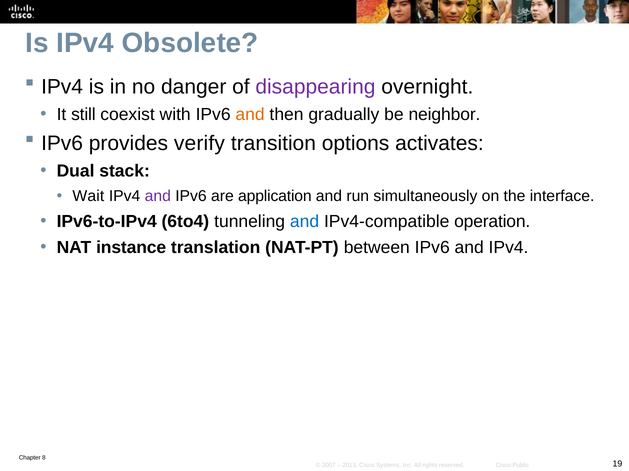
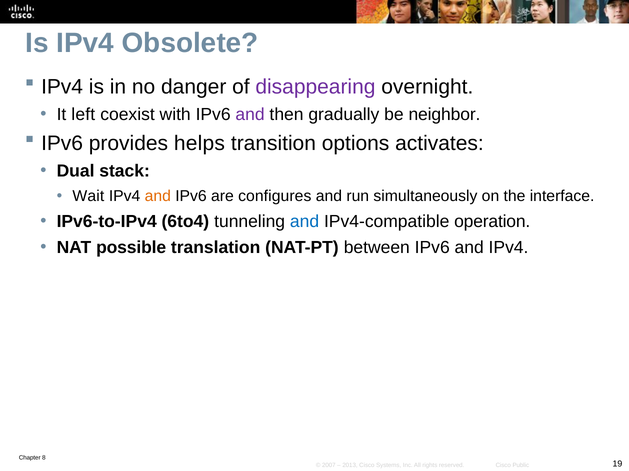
still: still -> left (83, 115)
and colour: orange -> purple (250, 115)
verify: verify -> helps (199, 143)
and colour: purple -> orange (158, 197)
application: application -> configures (275, 197)
instance: instance -> possible (131, 248)
